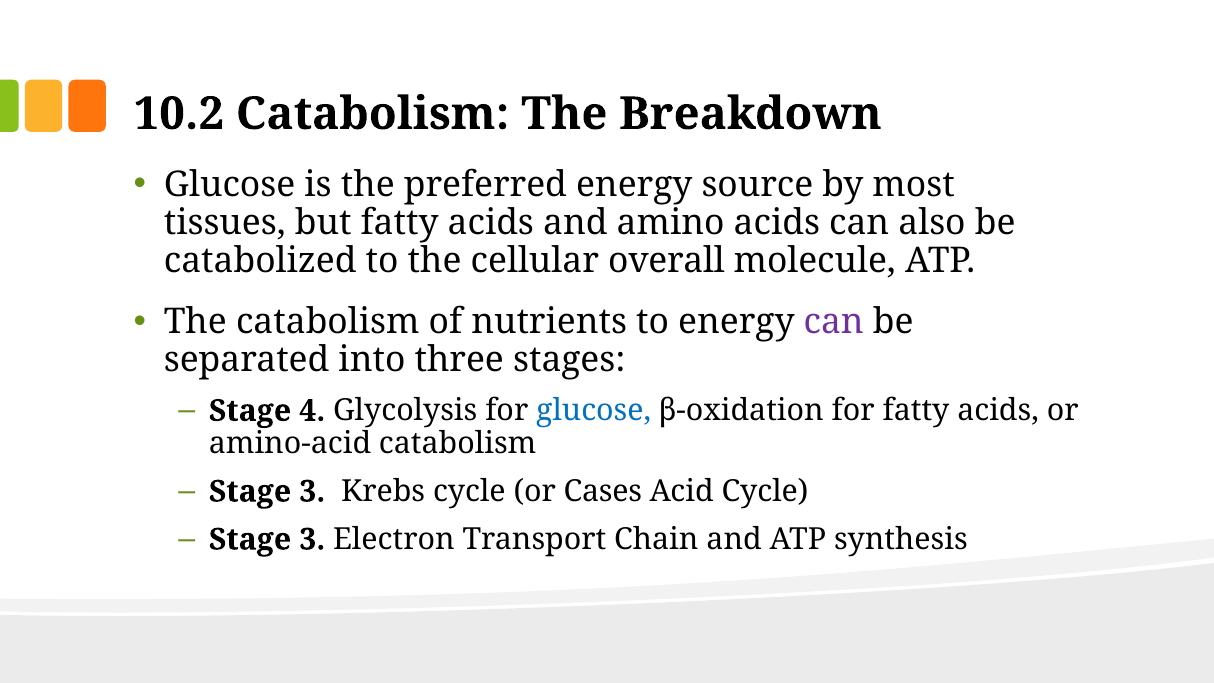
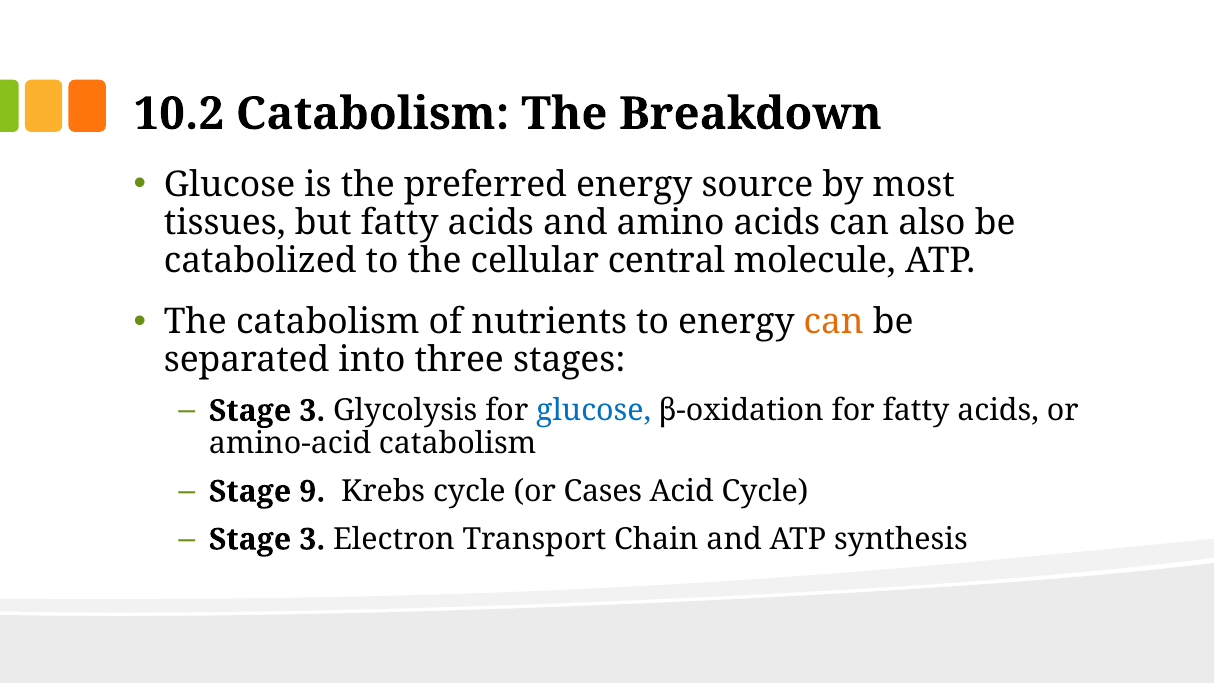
overall: overall -> central (666, 261)
can colour: purple -> orange (834, 322)
4: 4 -> 3 (312, 411)
3: 3 -> 9 (312, 492)
